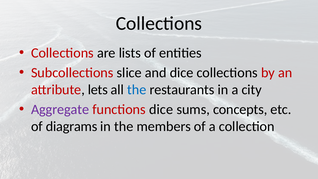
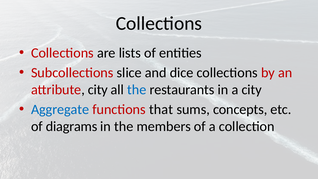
attribute lets: lets -> city (98, 90)
Aggregate colour: purple -> blue (60, 109)
functions dice: dice -> that (161, 109)
